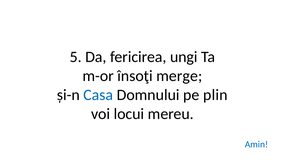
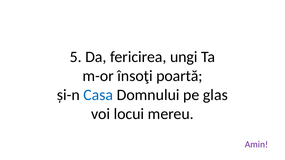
merge: merge -> poartă (179, 76)
plin: plin -> glas (215, 95)
Amin colour: blue -> purple (257, 145)
